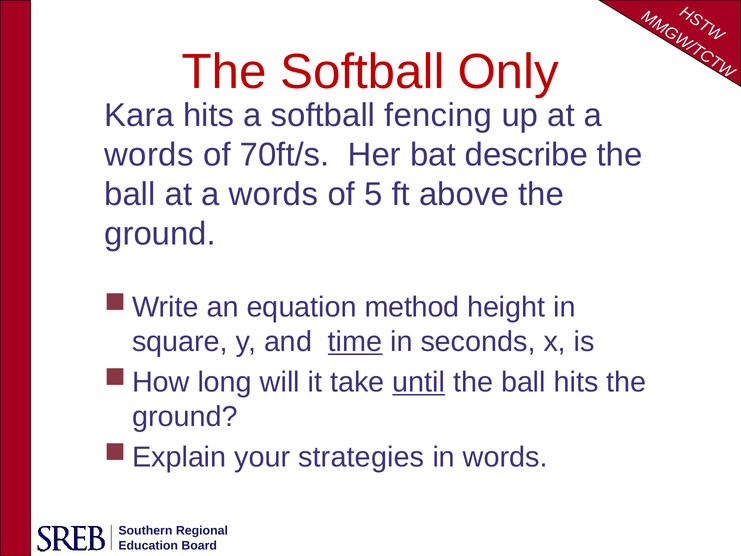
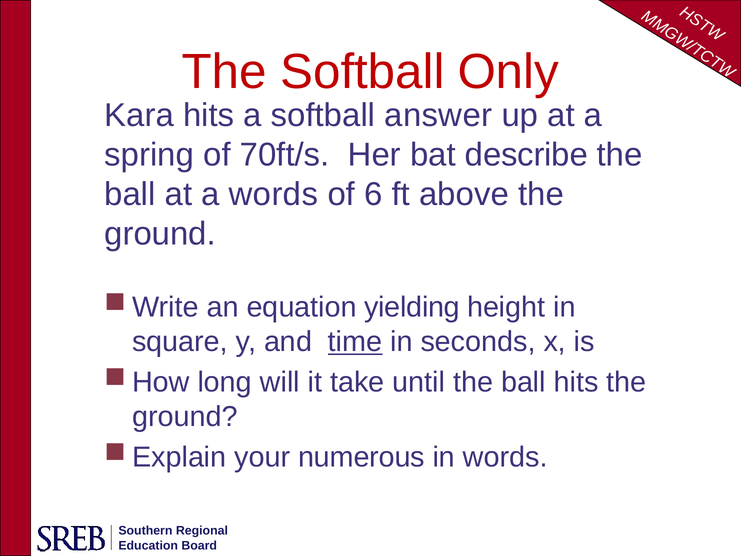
fencing: fencing -> answer (438, 115)
words: words -> spring (149, 155)
5: 5 -> 6 (373, 194)
method: method -> yielding (412, 307)
until underline: present -> none (419, 382)
strategies: strategies -> numerous (361, 457)
